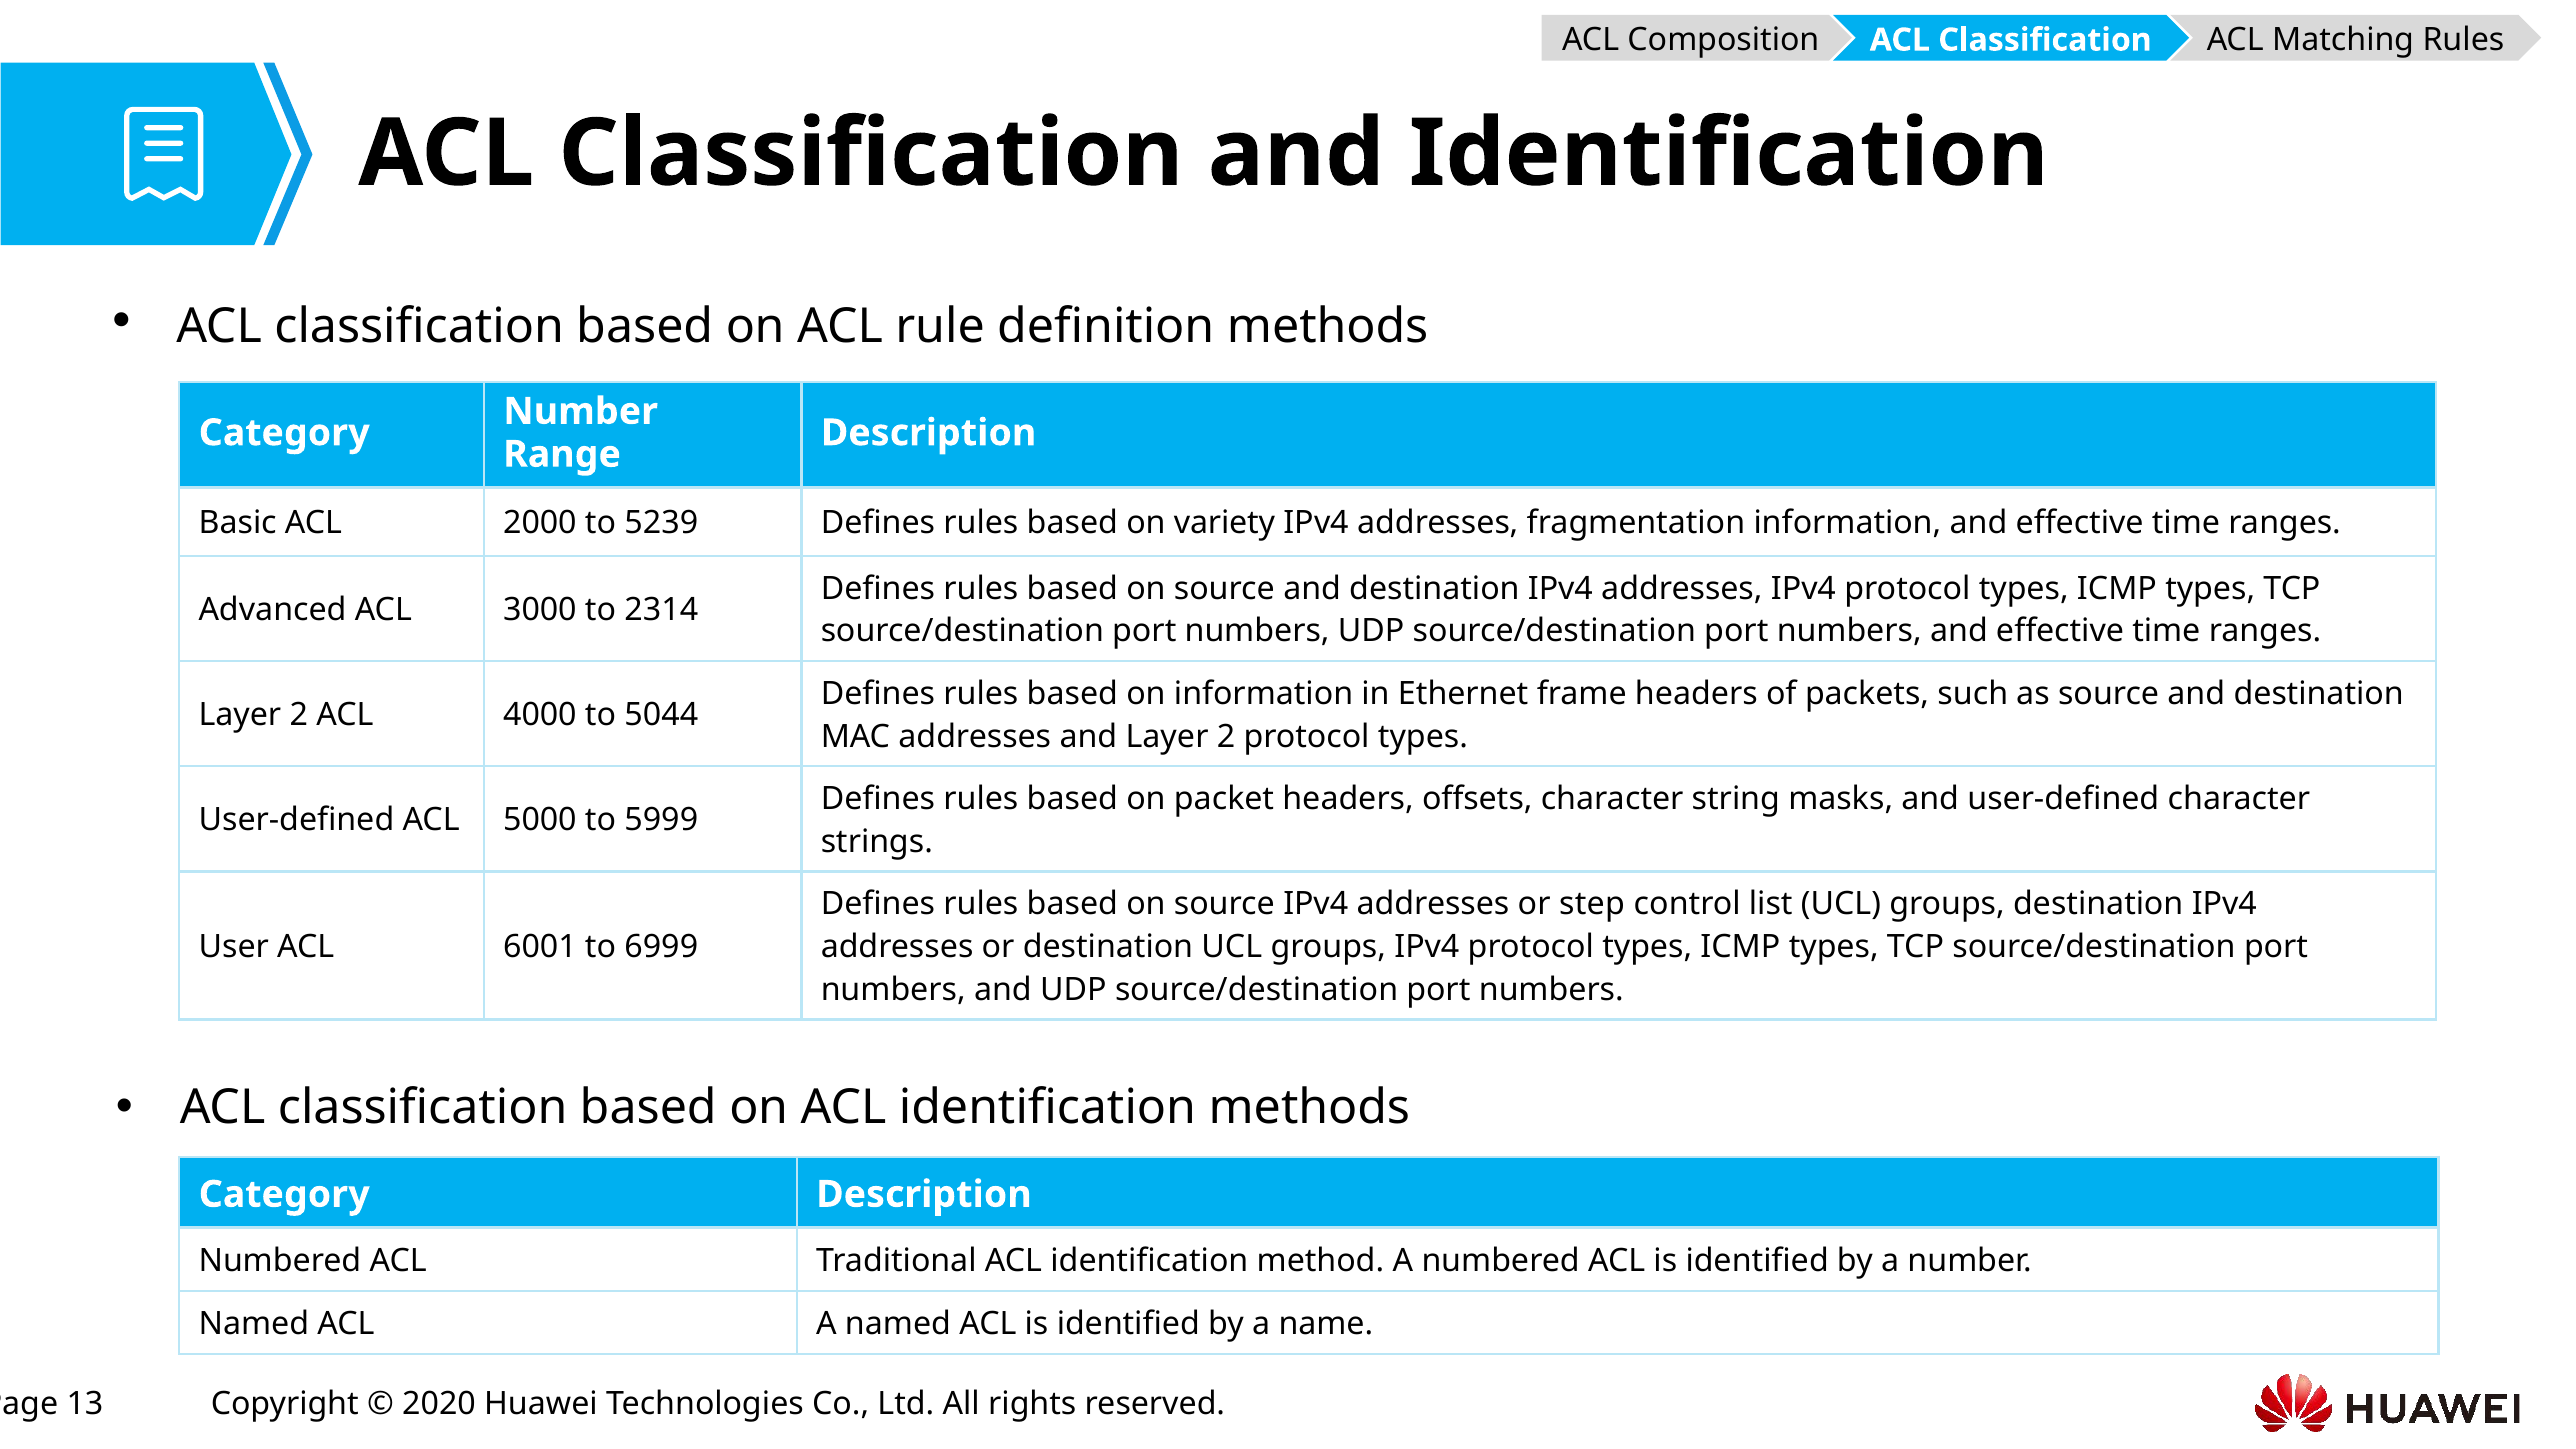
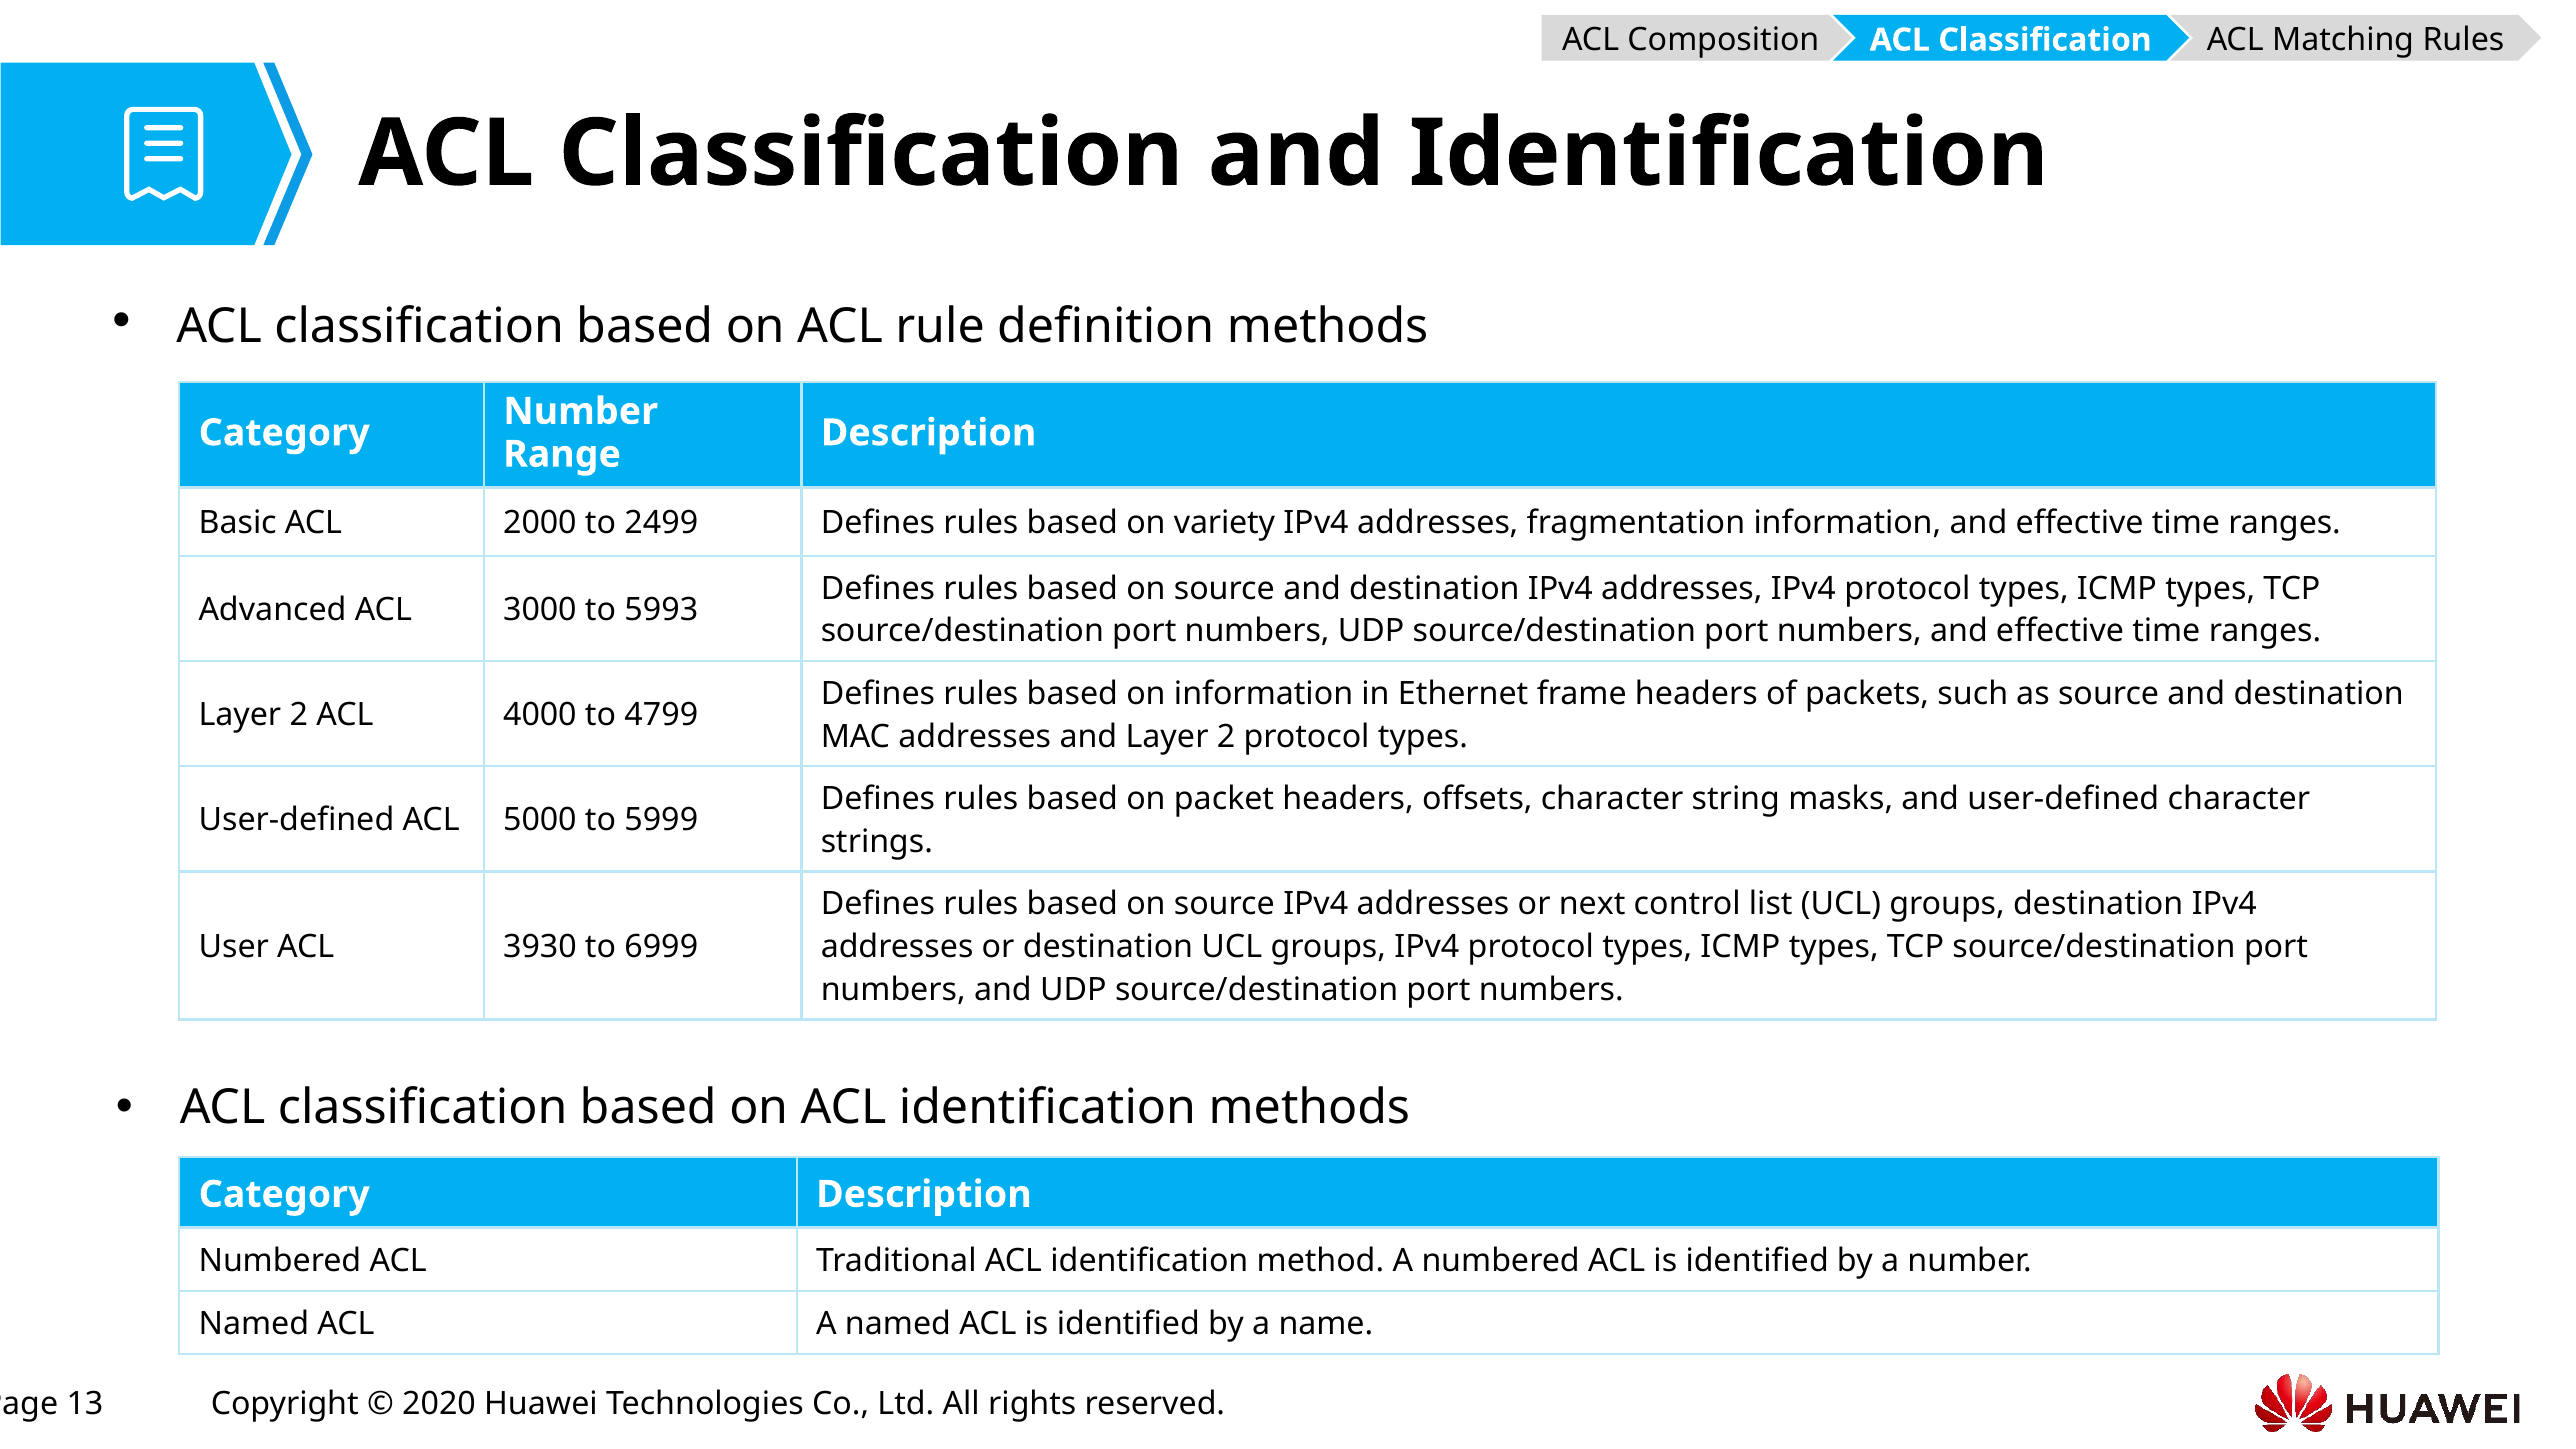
5239: 5239 -> 2499 (661, 523)
2314: 2314 -> 5993 (661, 610)
5044: 5044 -> 4799 (661, 715)
step: step -> next (1592, 904)
6001: 6001 -> 3930 (540, 947)
